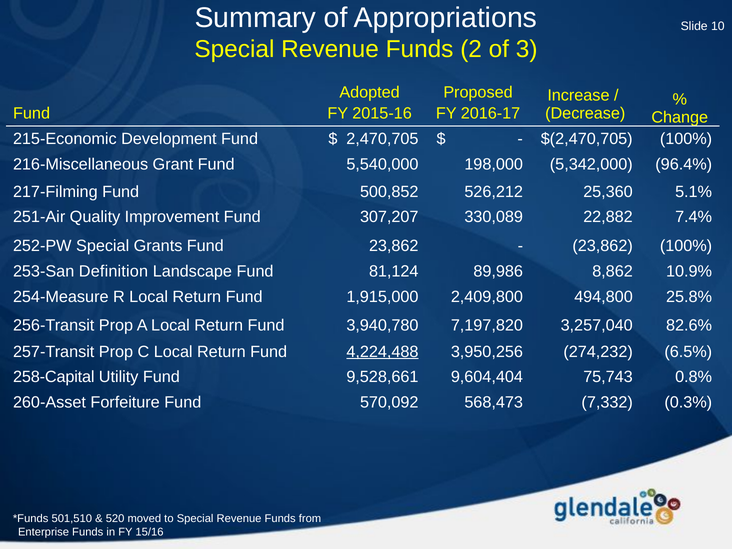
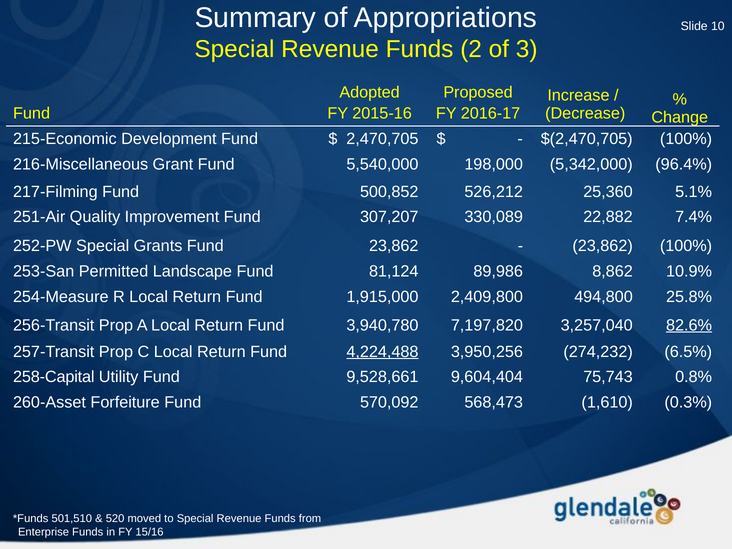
Definition: Definition -> Permitted (114, 271)
82.6% underline: none -> present (689, 325)
7,332: 7,332 -> 1,610 (607, 402)
